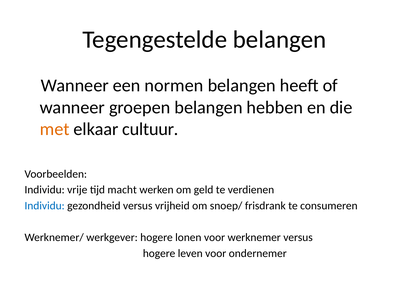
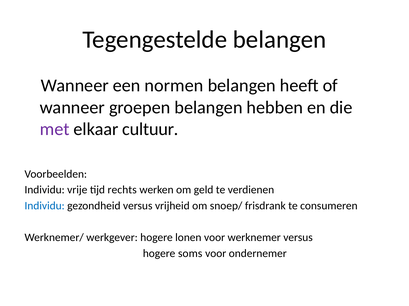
met colour: orange -> purple (55, 129)
macht: macht -> rechts (122, 190)
leven: leven -> soms (190, 254)
